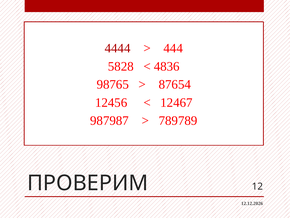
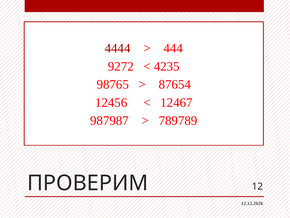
5828: 5828 -> 9272 (121, 66)
4836: 4836 -> 4235 (167, 66)
